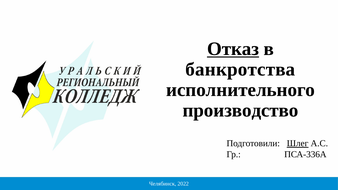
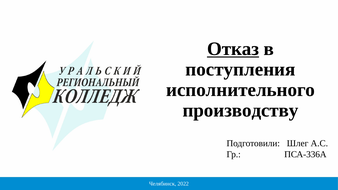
банкротства: банкротства -> поступления (240, 69)
производство: производство -> производству (240, 110)
Шлег underline: present -> none (298, 144)
